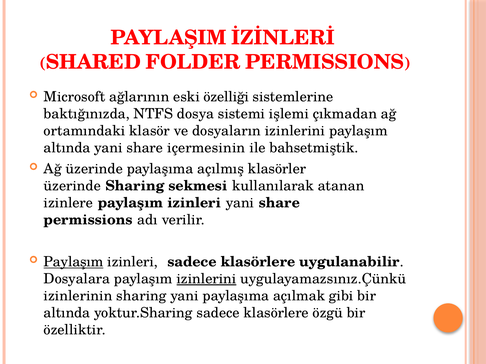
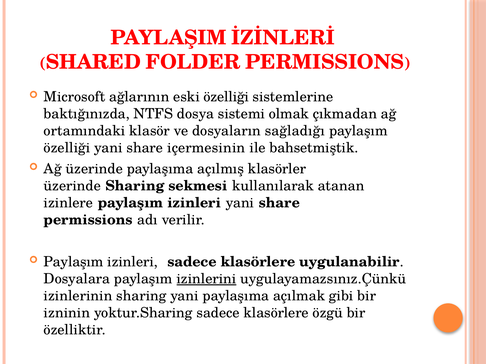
işlemi: işlemi -> olmak (289, 114)
dosyaların izinlerini: izinlerini -> sağladığı (295, 131)
altında: altında -> özelliği (67, 148)
Paylaşım underline: present -> none (74, 262)
altında: altında -> izninin (67, 313)
